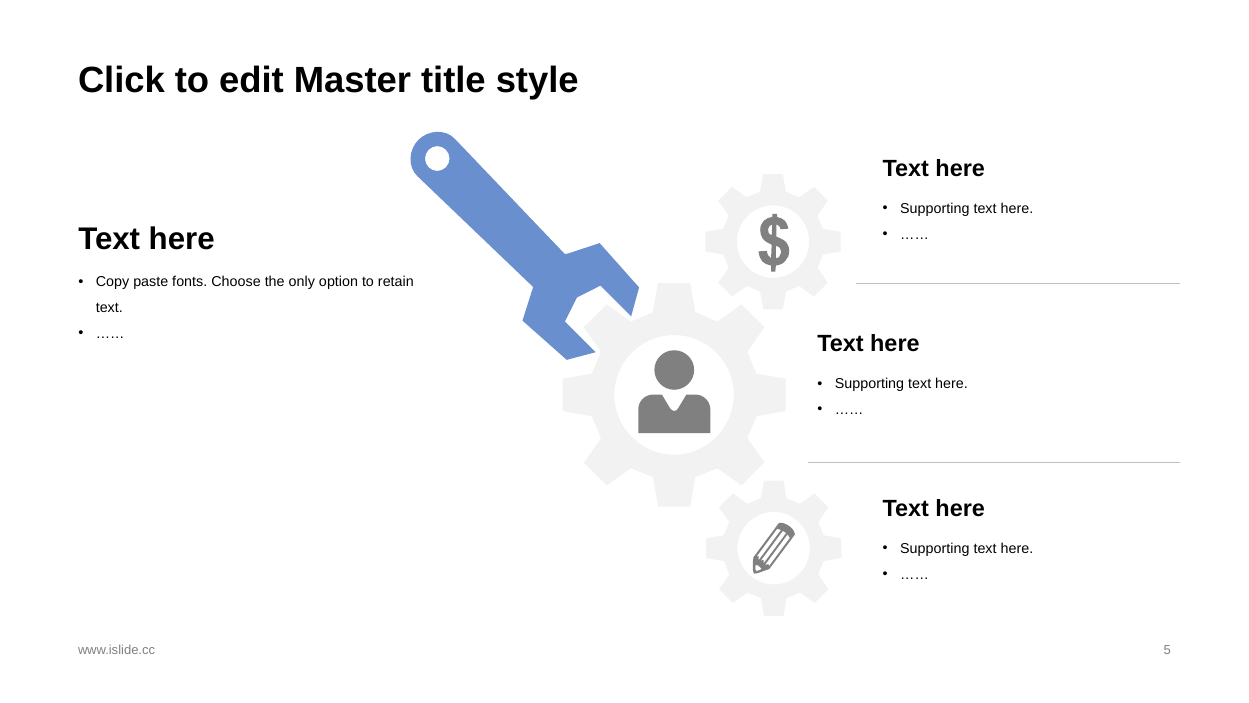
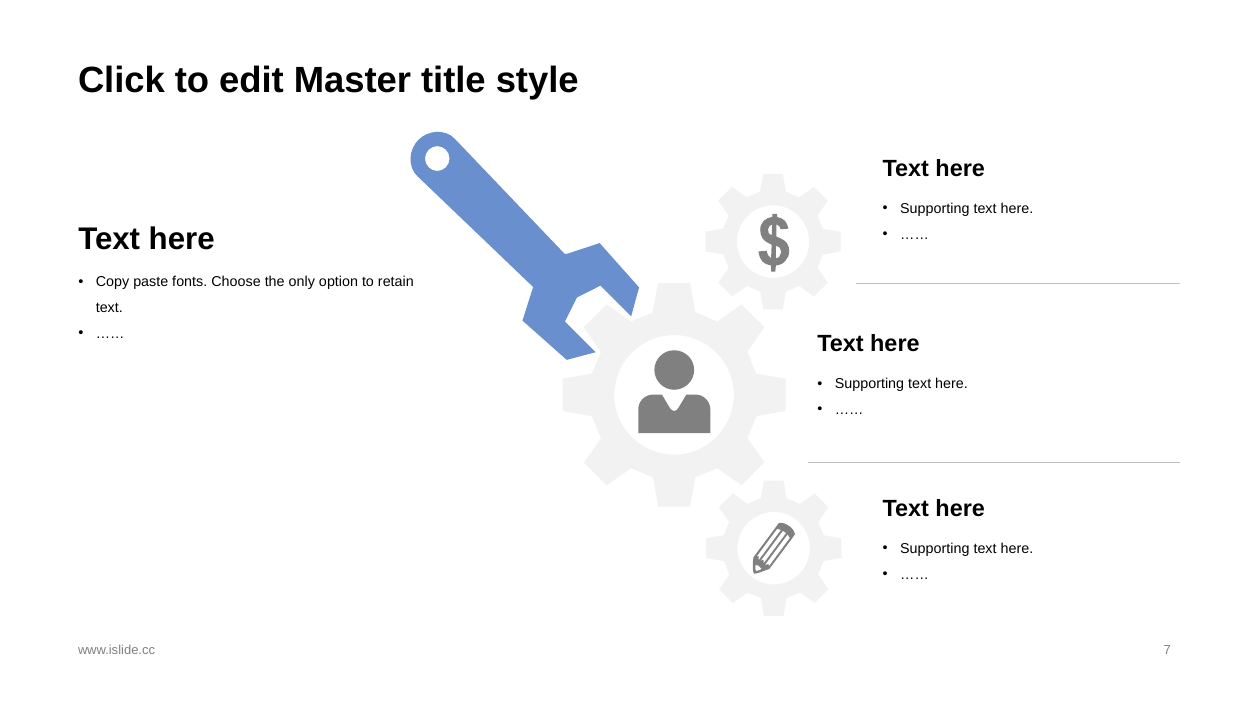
5: 5 -> 7 (1167, 650)
